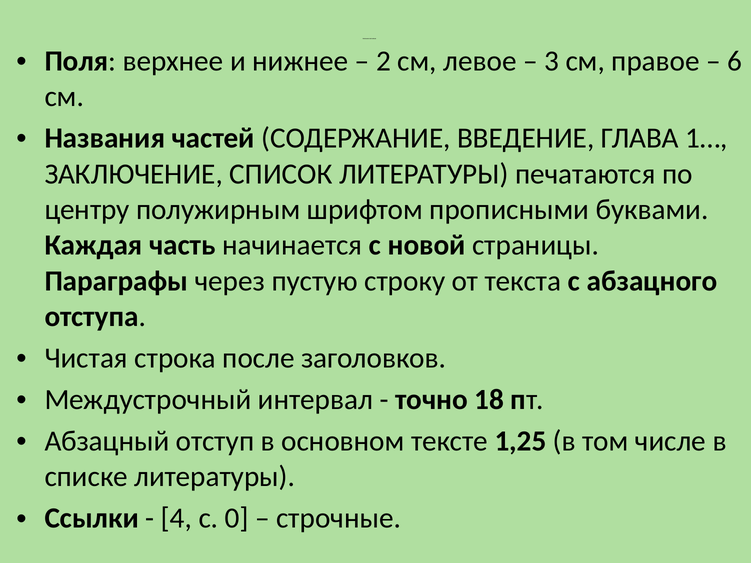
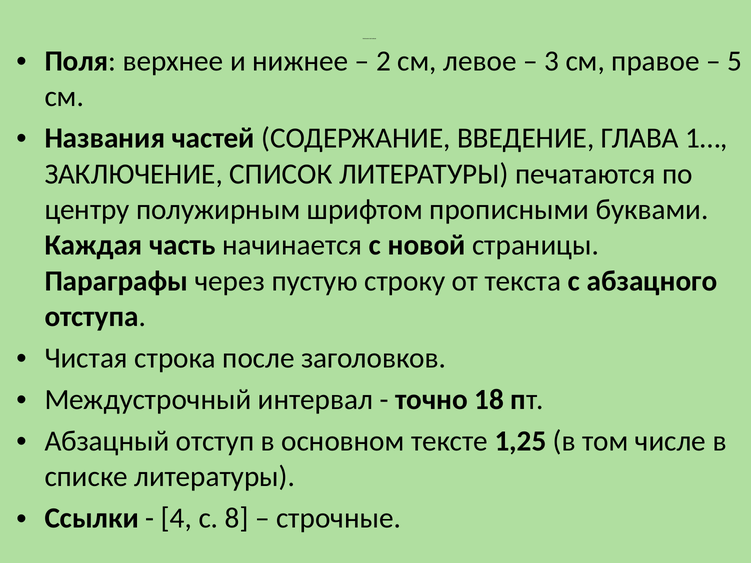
6: 6 -> 5 (735, 61)
0: 0 -> 8 (237, 519)
